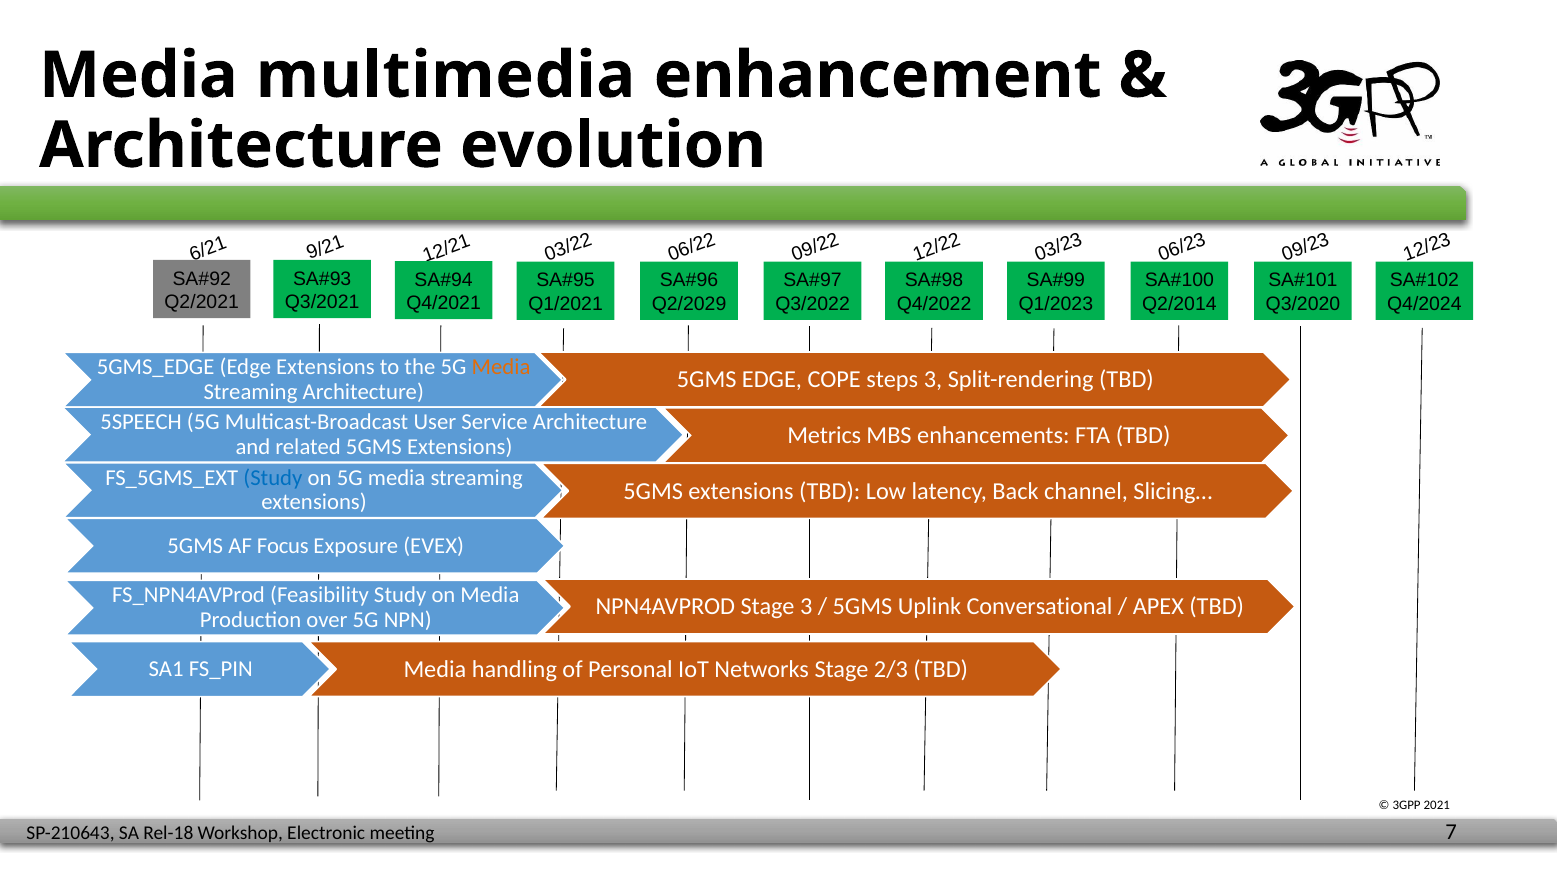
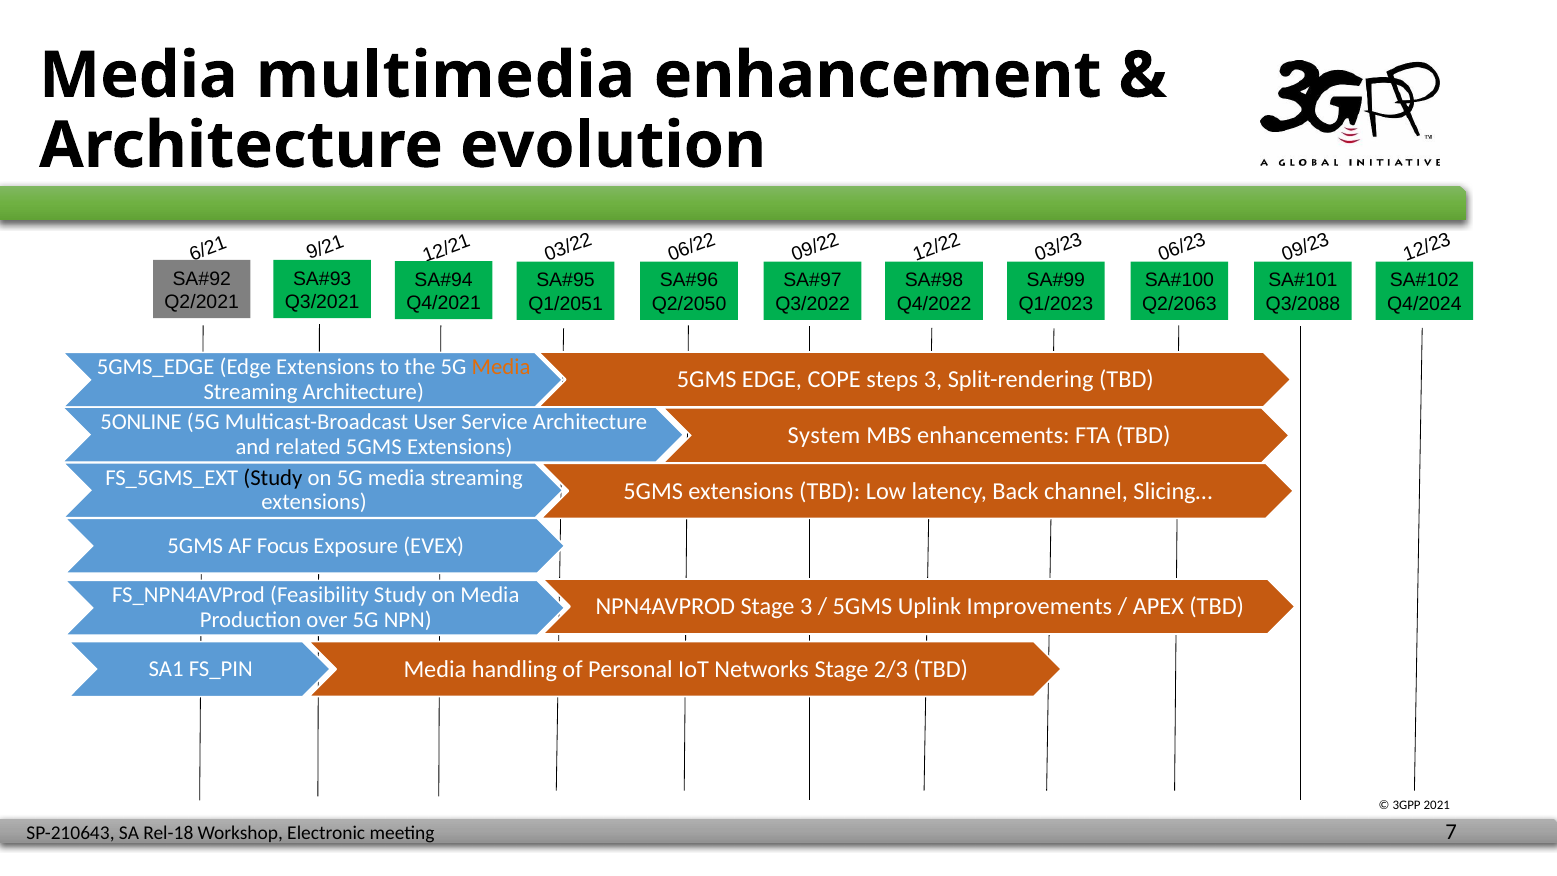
Q1/2021: Q1/2021 -> Q1/2051 (566, 304)
Q2/2029: Q2/2029 -> Q2/2050 (689, 304)
Q2/2014: Q2/2014 -> Q2/2063 (1179, 304)
Q3/2020: Q3/2020 -> Q3/2088 (1303, 304)
5SPEECH: 5SPEECH -> 5ONLINE (141, 422)
Metrics: Metrics -> System (824, 436)
Study colour: blue -> black (273, 478)
Conversational: Conversational -> Improvements (1039, 607)
